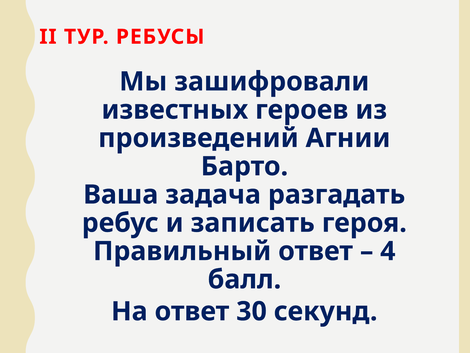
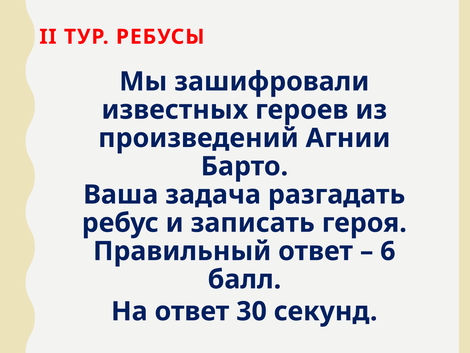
4: 4 -> 6 (388, 251)
